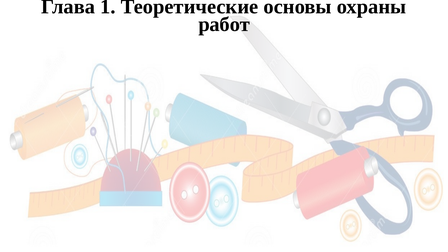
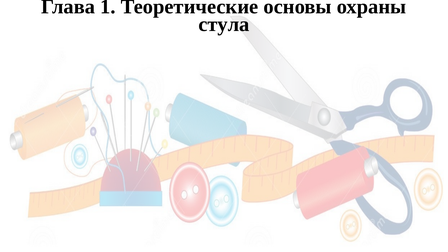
работ: работ -> стула (224, 24)
